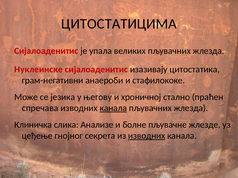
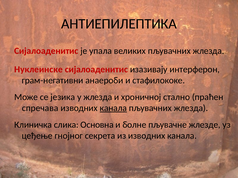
ЦИТОСТАТИЦИМА: ЦИТОСТАТИЦИМА -> АНТИЕПИЛЕПТИКА (119, 24)
цитостатика: цитостатика -> интерферон (195, 70)
у његову: његову -> жлезда (98, 97)
Анализе: Анализе -> Основна (97, 125)
изводних underline: present -> none (147, 136)
